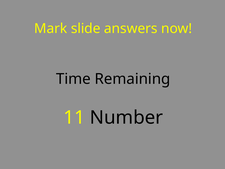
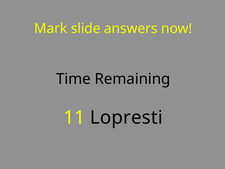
Number: Number -> Lopresti (126, 117)
